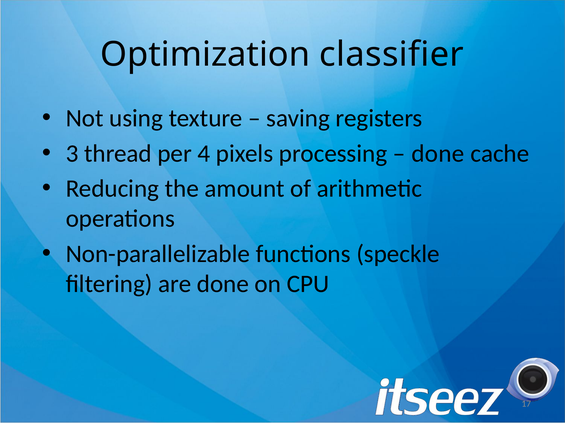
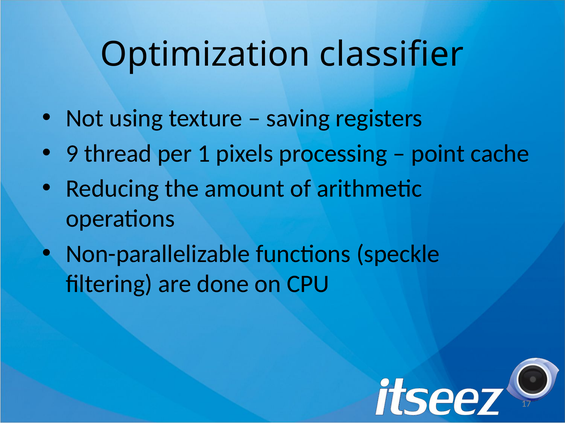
3: 3 -> 9 (72, 154)
4: 4 -> 1 (204, 154)
done: done -> point (438, 154)
